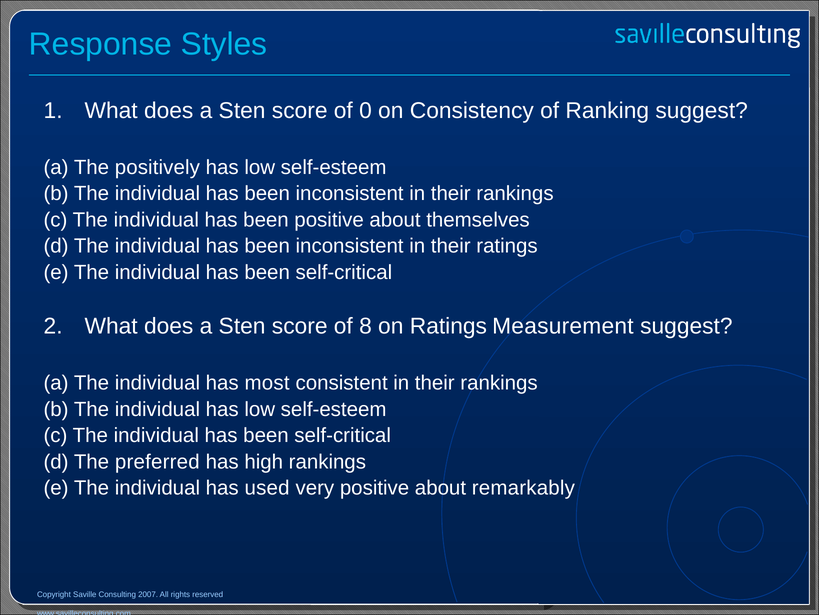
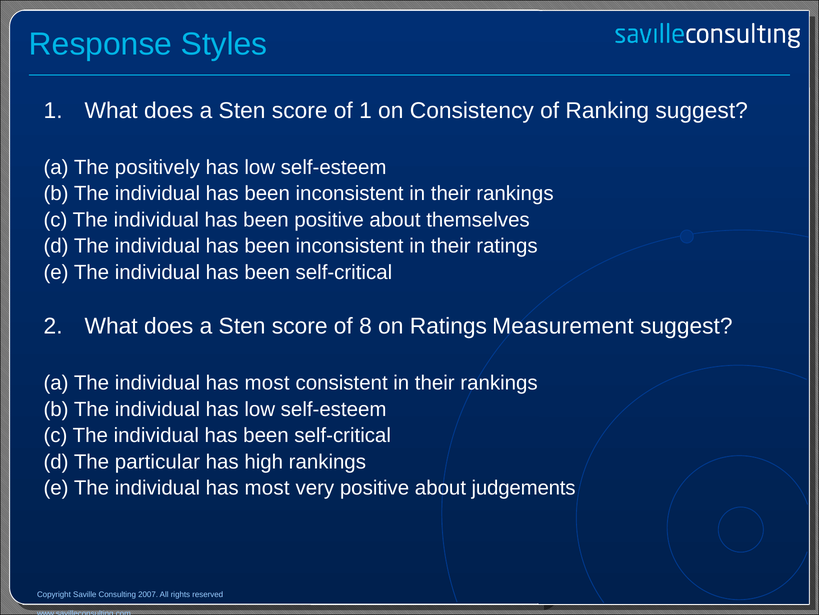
of 0: 0 -> 1 (366, 111)
preferred: preferred -> particular (157, 461)
used: used -> most (267, 487)
remarkably: remarkably -> judgements (524, 487)
